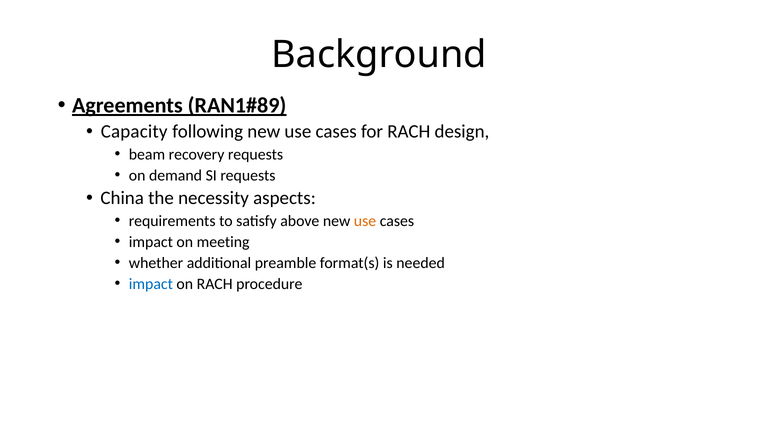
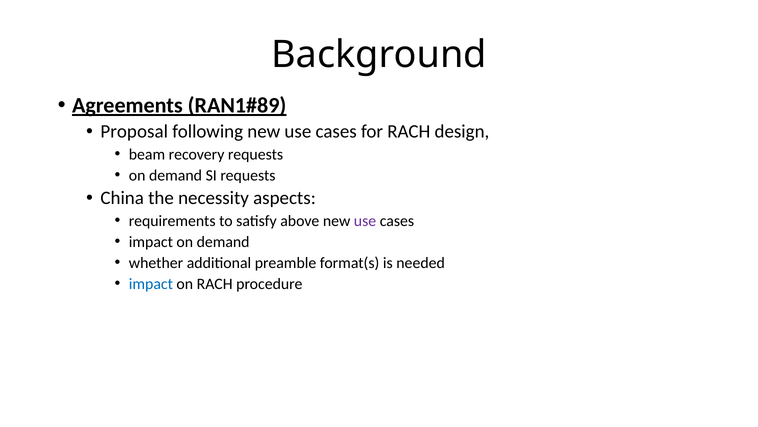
Capacity: Capacity -> Proposal (134, 131)
use colour: orange -> purple (365, 220)
impact on meeting: meeting -> demand (223, 241)
